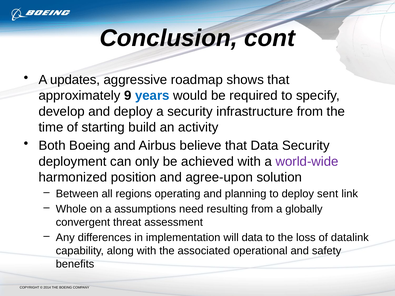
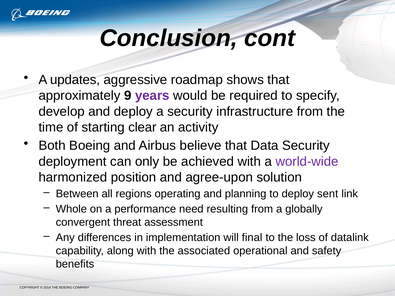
years colour: blue -> purple (152, 96)
build: build -> clear (142, 127)
assumptions: assumptions -> performance (145, 209)
will data: data -> final (252, 238)
